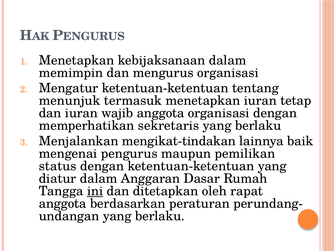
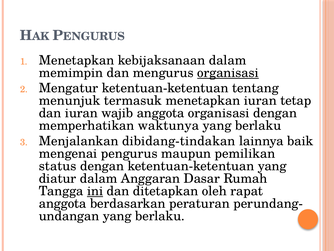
organisasi underline: none -> present (228, 73)
sekretaris: sekretaris -> waktunya (169, 125)
mengikat-tindakan: mengikat-tindakan -> dibidang-tindakan (179, 141)
